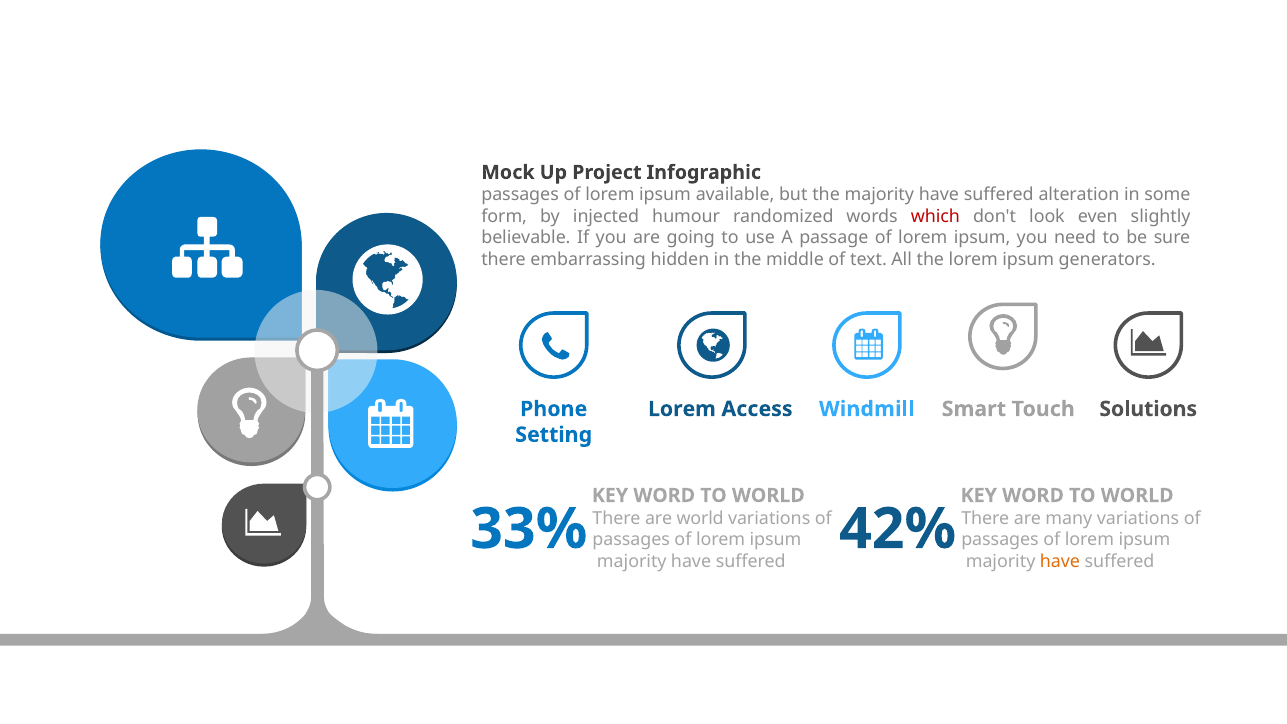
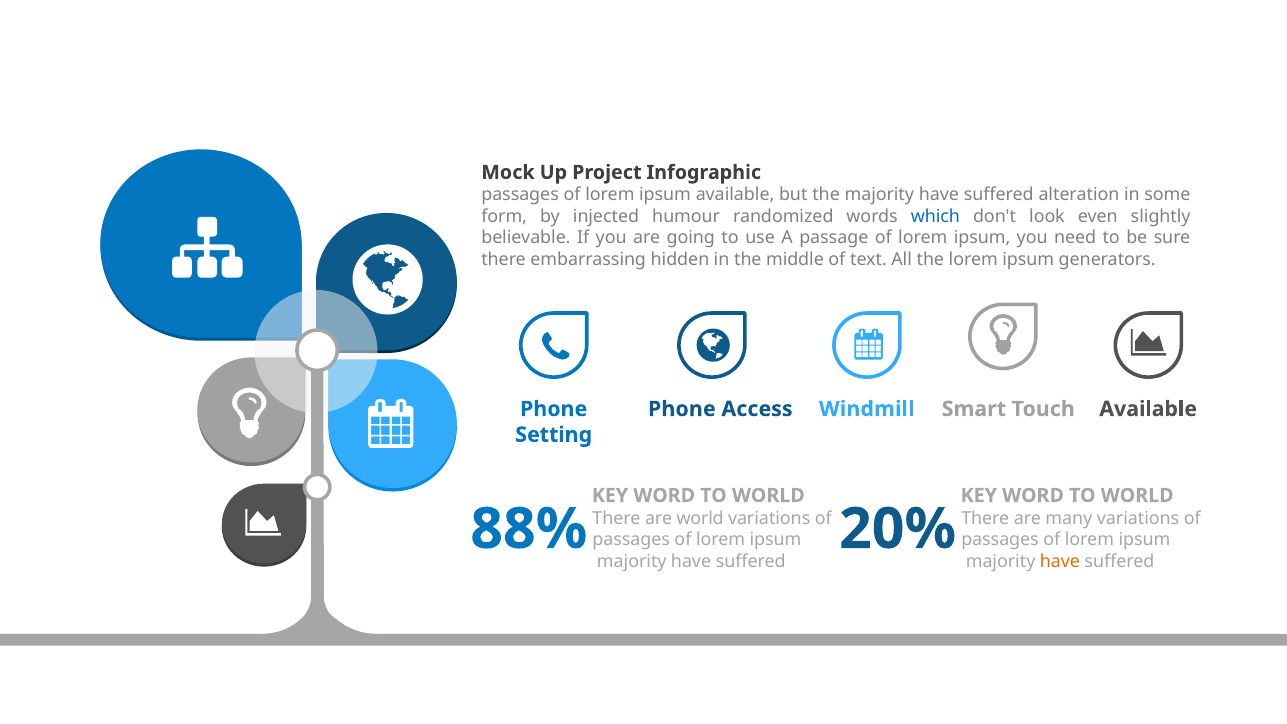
which colour: red -> blue (935, 216)
Lorem: Lorem -> Phone (682, 409)
Touch Solutions: Solutions -> Available (1148, 409)
33%: 33% -> 88% (529, 529)
42%: 42% -> 20% (898, 529)
